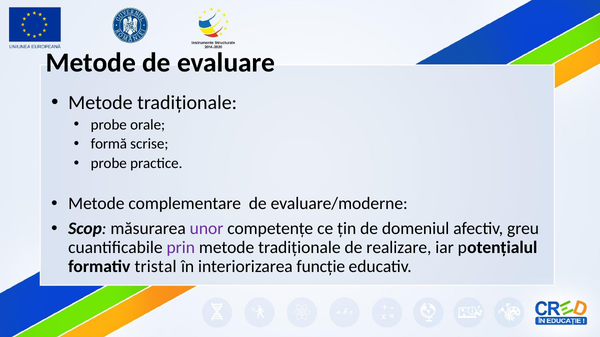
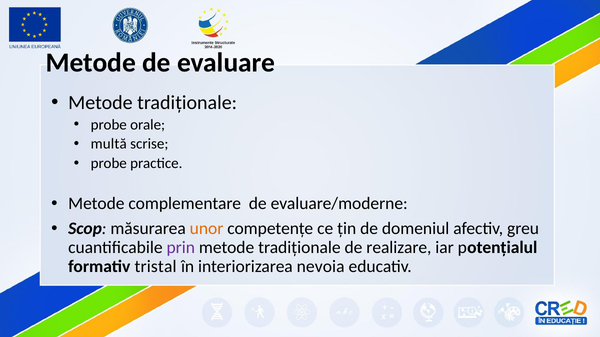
formă: formă -> multă (109, 144)
unor colour: purple -> orange (207, 229)
funcție: funcție -> nevoia (321, 267)
